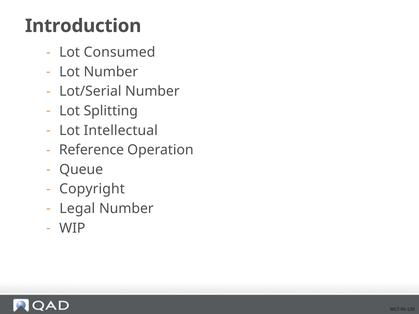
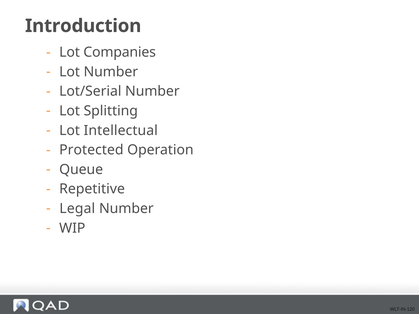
Consumed: Consumed -> Companies (120, 52)
Reference: Reference -> Protected (91, 150)
Copyright: Copyright -> Repetitive (92, 189)
